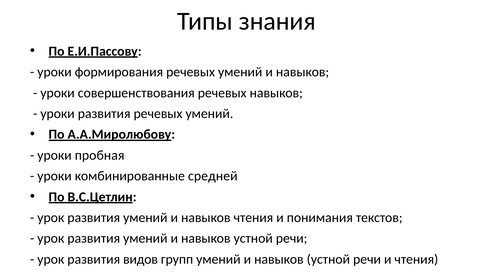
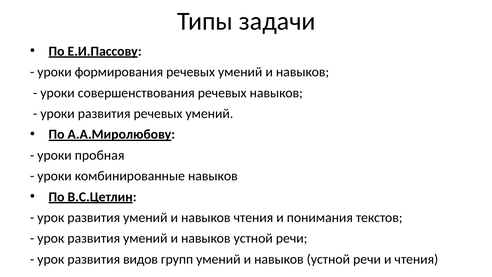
знания: знания -> задачи (277, 21)
комбинированные средней: средней -> навыков (213, 176)
